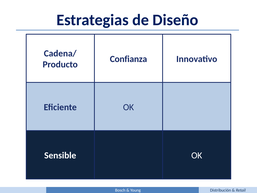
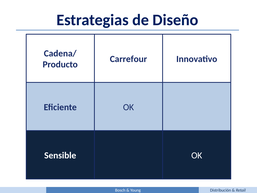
Confianza: Confianza -> Carrefour (128, 59)
